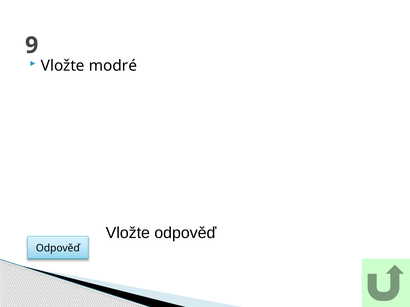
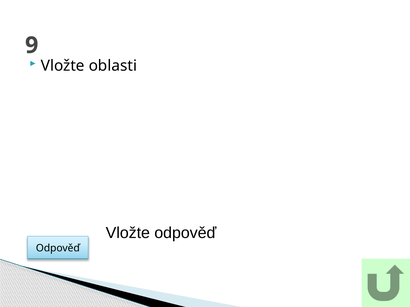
modré: modré -> oblasti (113, 66)
